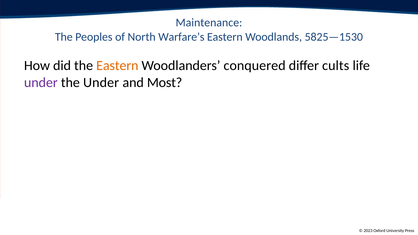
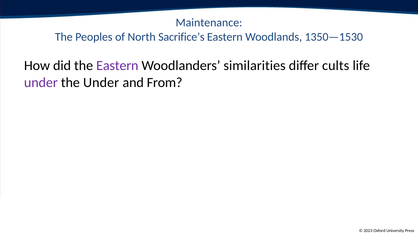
Warfare’s: Warfare’s -> Sacrifice’s (181, 37)
5825—1530: 5825—1530 -> 1350—1530 (334, 37)
Eastern colour: orange -> purple (117, 66)
conquered: conquered -> similarities (255, 66)
Most: Most -> From (165, 82)
